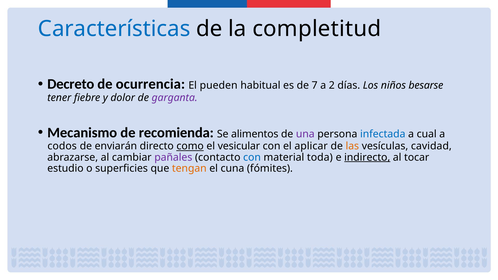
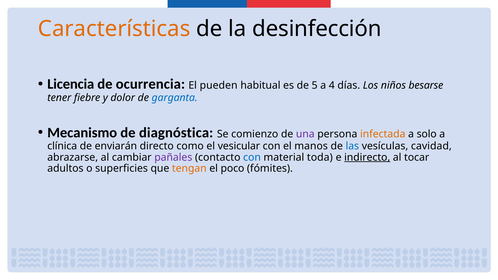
Características colour: blue -> orange (114, 29)
completitud: completitud -> desinfección (317, 29)
Decreto: Decreto -> Licencia (71, 84)
7: 7 -> 5 (315, 86)
2: 2 -> 4 (332, 86)
garganta colour: purple -> blue (175, 98)
recomienda: recomienda -> diagnóstica (176, 133)
alimentos: alimentos -> comienzo (255, 134)
infectada colour: blue -> orange (383, 134)
cual: cual -> solo (427, 134)
codos: codos -> clínica (62, 146)
como underline: present -> none (190, 146)
aplicar: aplicar -> manos (311, 146)
las colour: orange -> blue (352, 146)
estudio: estudio -> adultos (65, 169)
cuna: cuna -> poco (233, 169)
